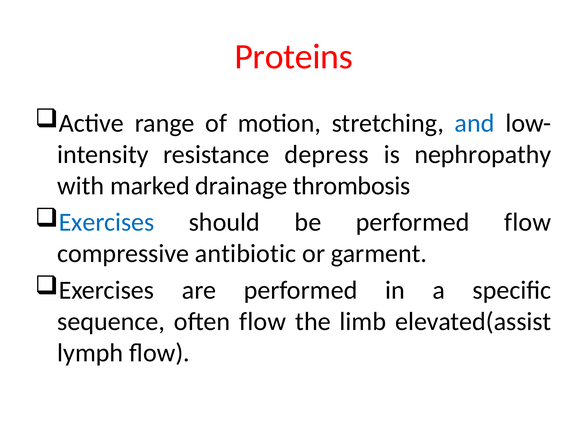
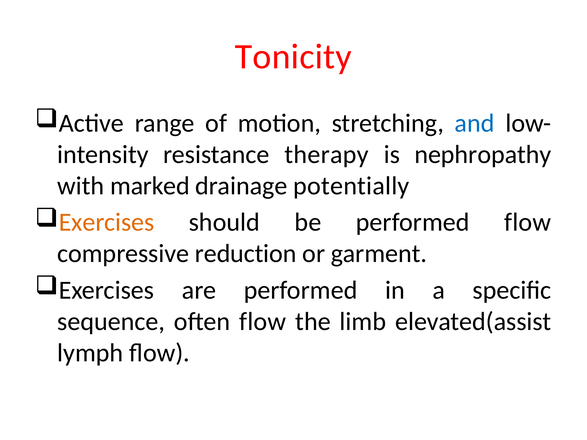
Proteins: Proteins -> Tonicity (293, 57)
depress: depress -> therapy (327, 155)
thrombosis: thrombosis -> potentially (351, 186)
Exercises colour: blue -> orange (106, 222)
antibiotic: antibiotic -> reduction (246, 254)
